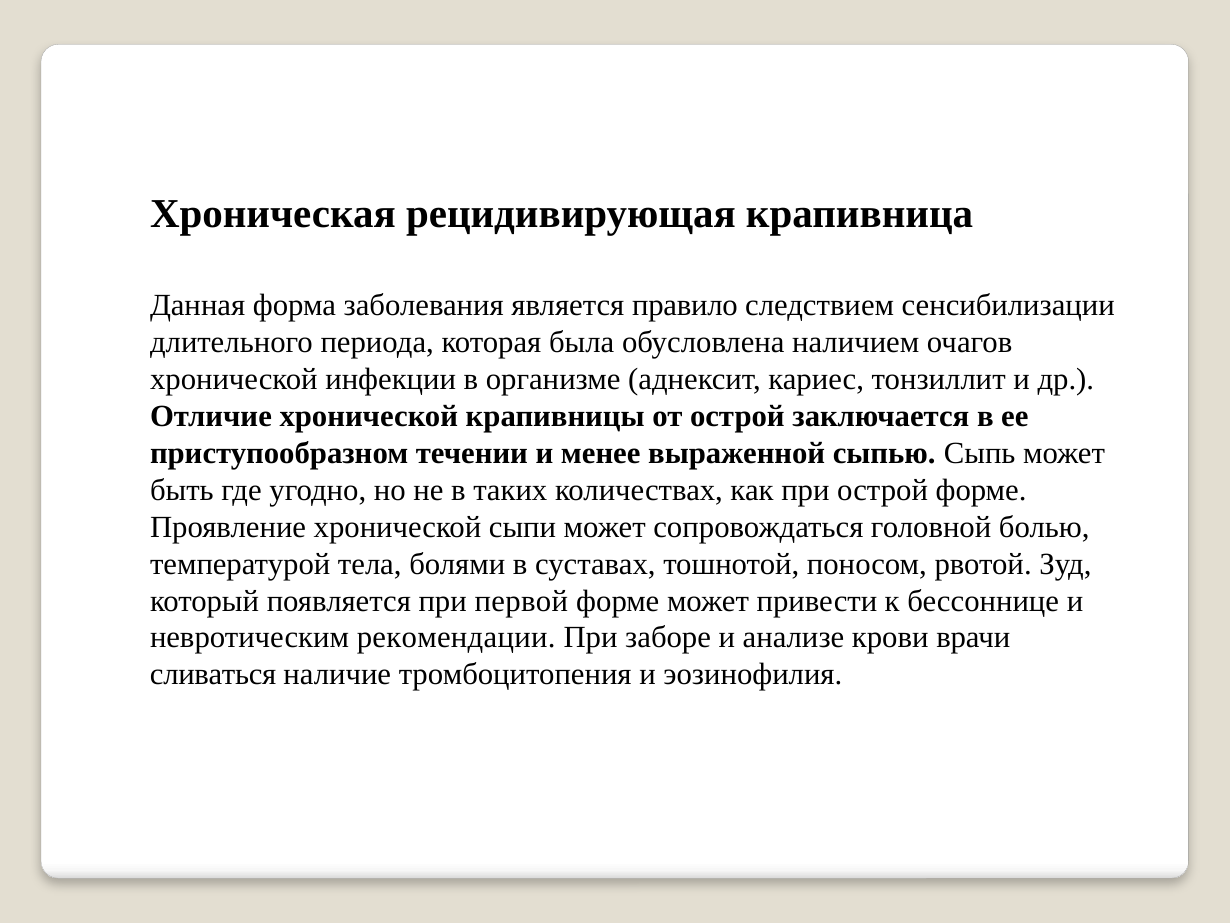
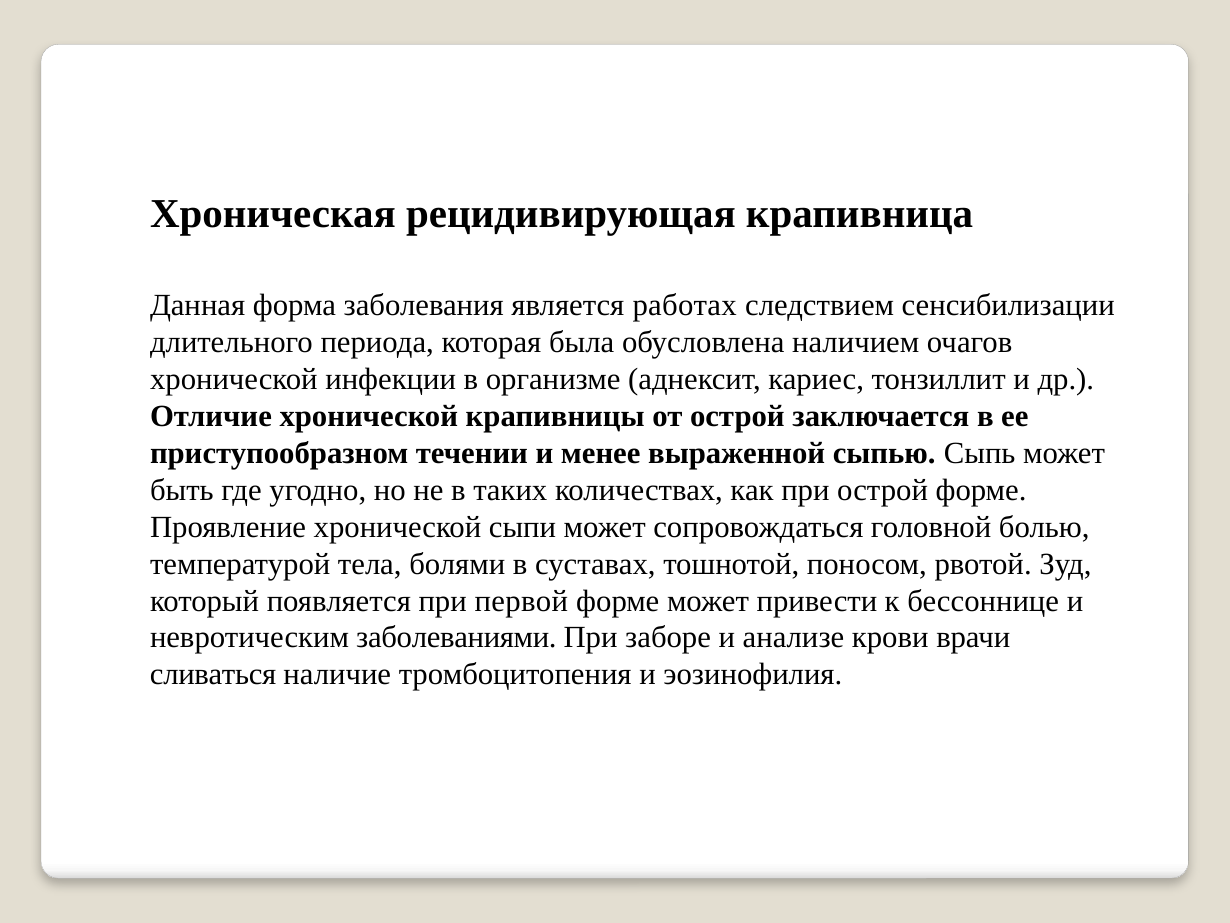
правило: правило -> работах (685, 305)
рекомендации: рекомендации -> заболеваниями (456, 637)
